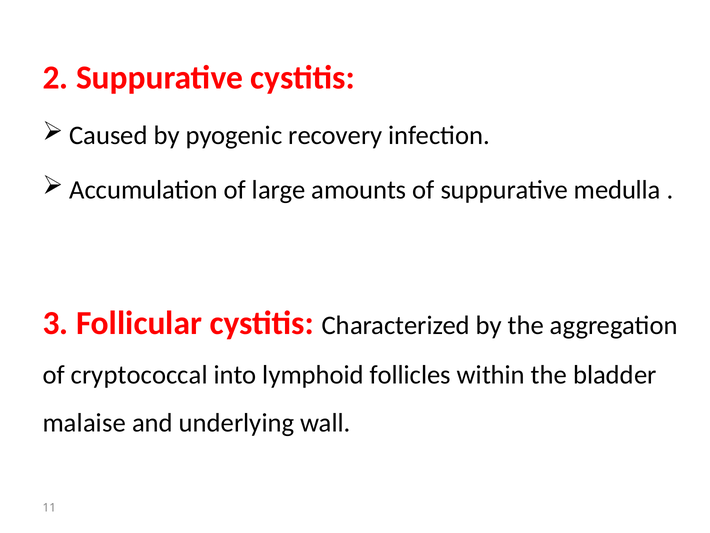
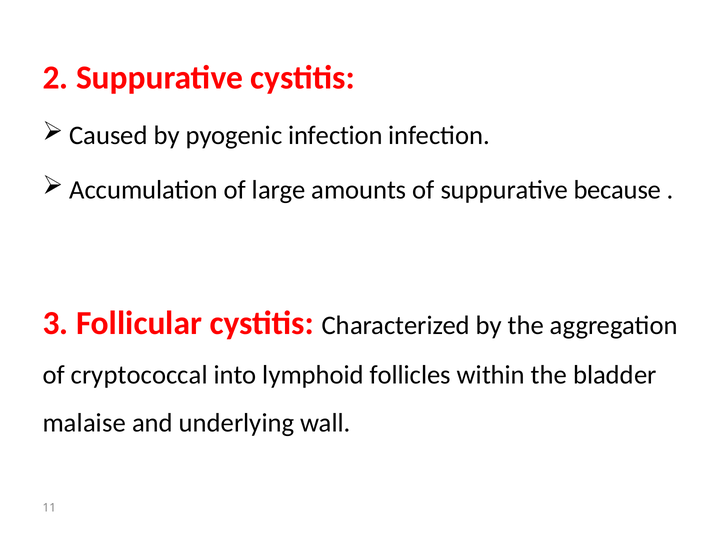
pyogenic recovery: recovery -> infection (335, 135)
medulla: medulla -> because (617, 190)
